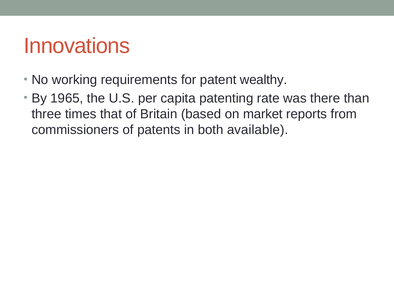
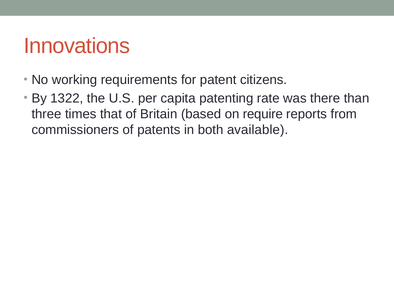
wealthy: wealthy -> citizens (264, 80)
1965: 1965 -> 1322 (67, 98)
market: market -> require (263, 114)
